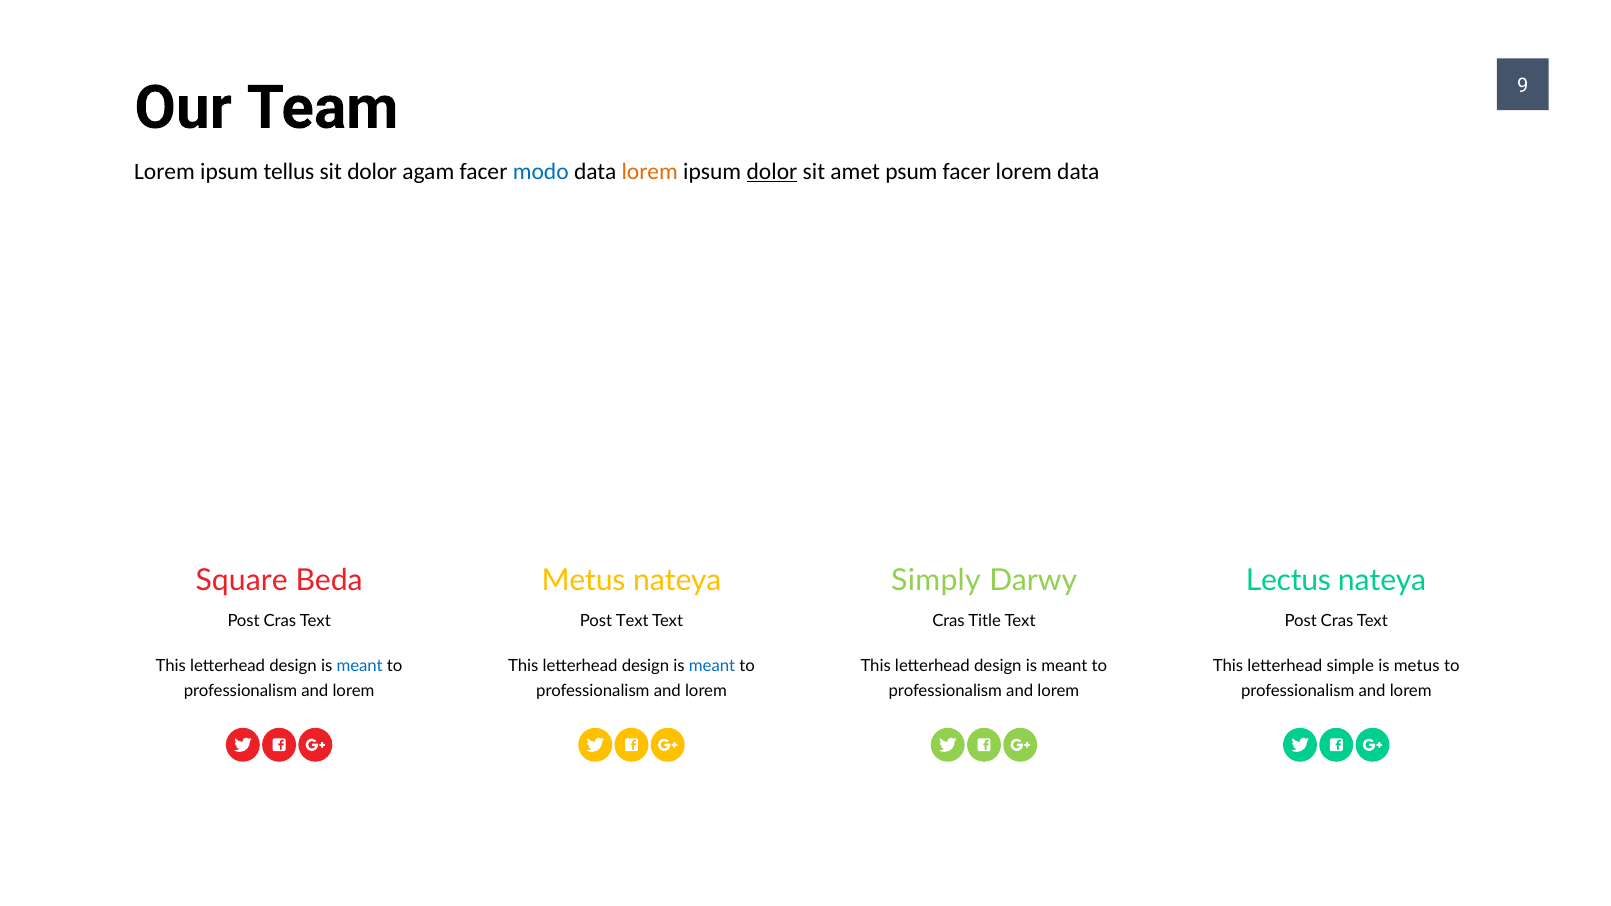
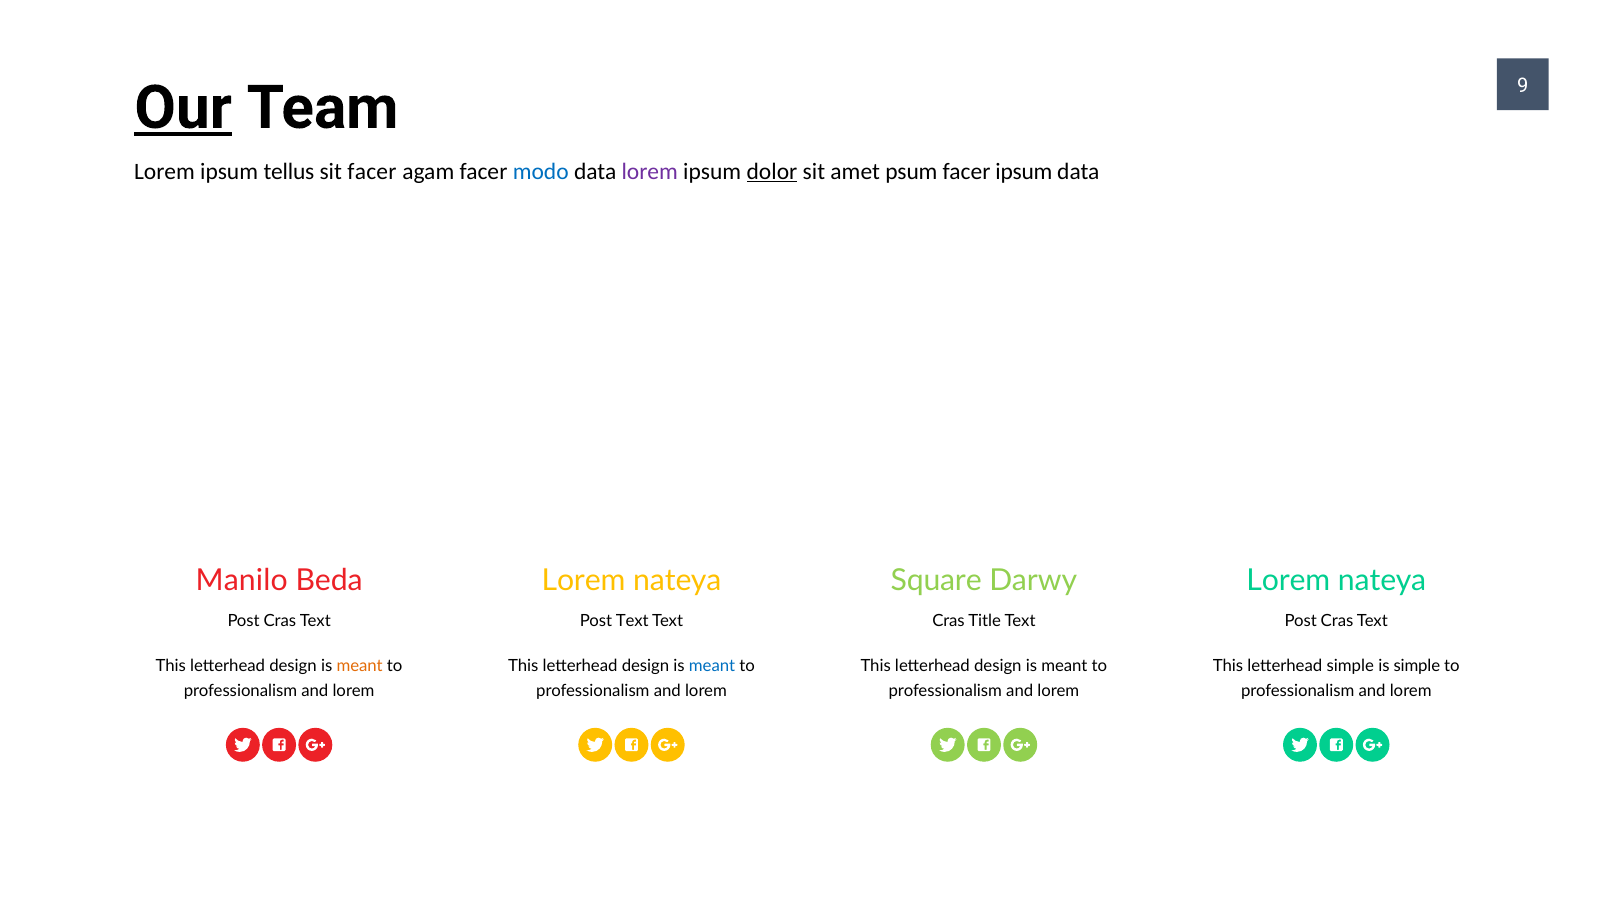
Our underline: none -> present (183, 108)
sit dolor: dolor -> facer (372, 172)
lorem colour: orange -> purple (650, 172)
facer lorem: lorem -> ipsum (1024, 172)
Square: Square -> Manilo (242, 581)
Metus: Metus -> Lorem (584, 581)
Simply: Simply -> Square (936, 581)
Lectus: Lectus -> Lorem (1288, 581)
meant colour: blue -> orange (360, 666)
is metus: metus -> simple (1417, 666)
